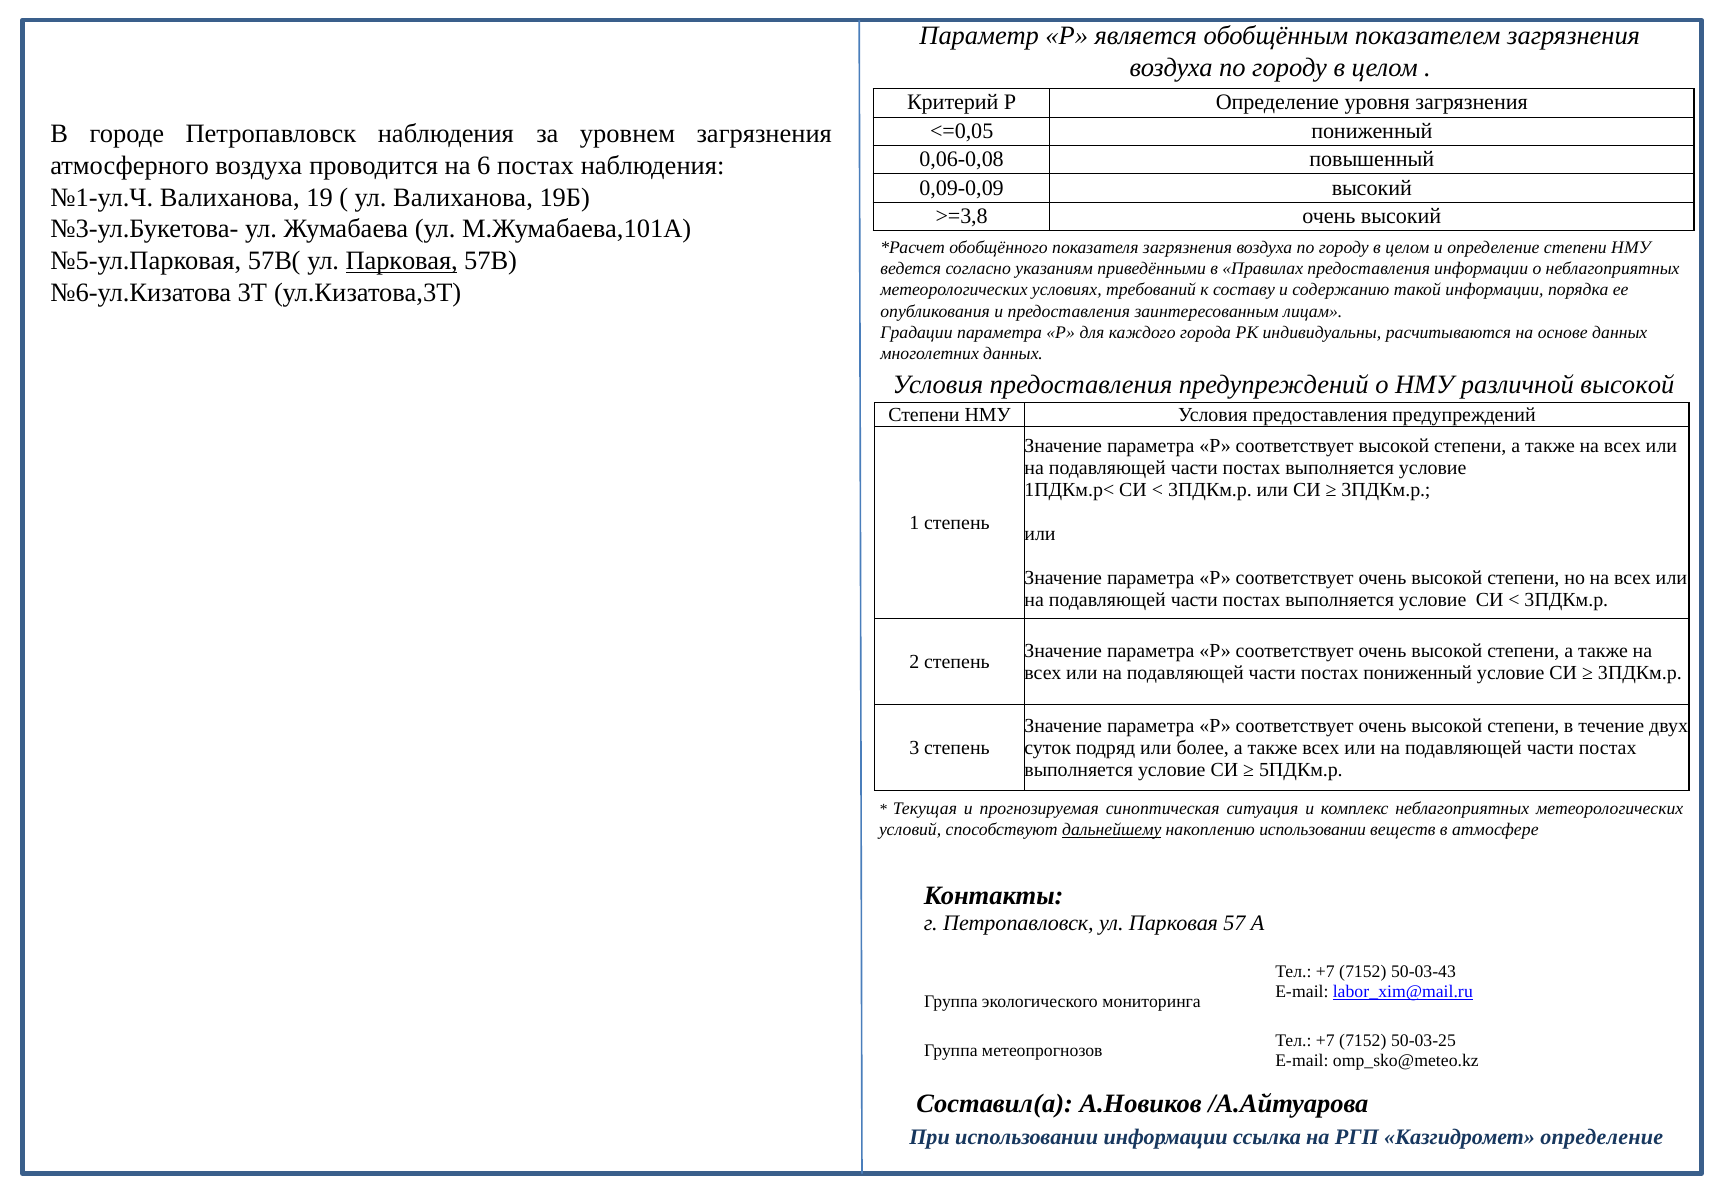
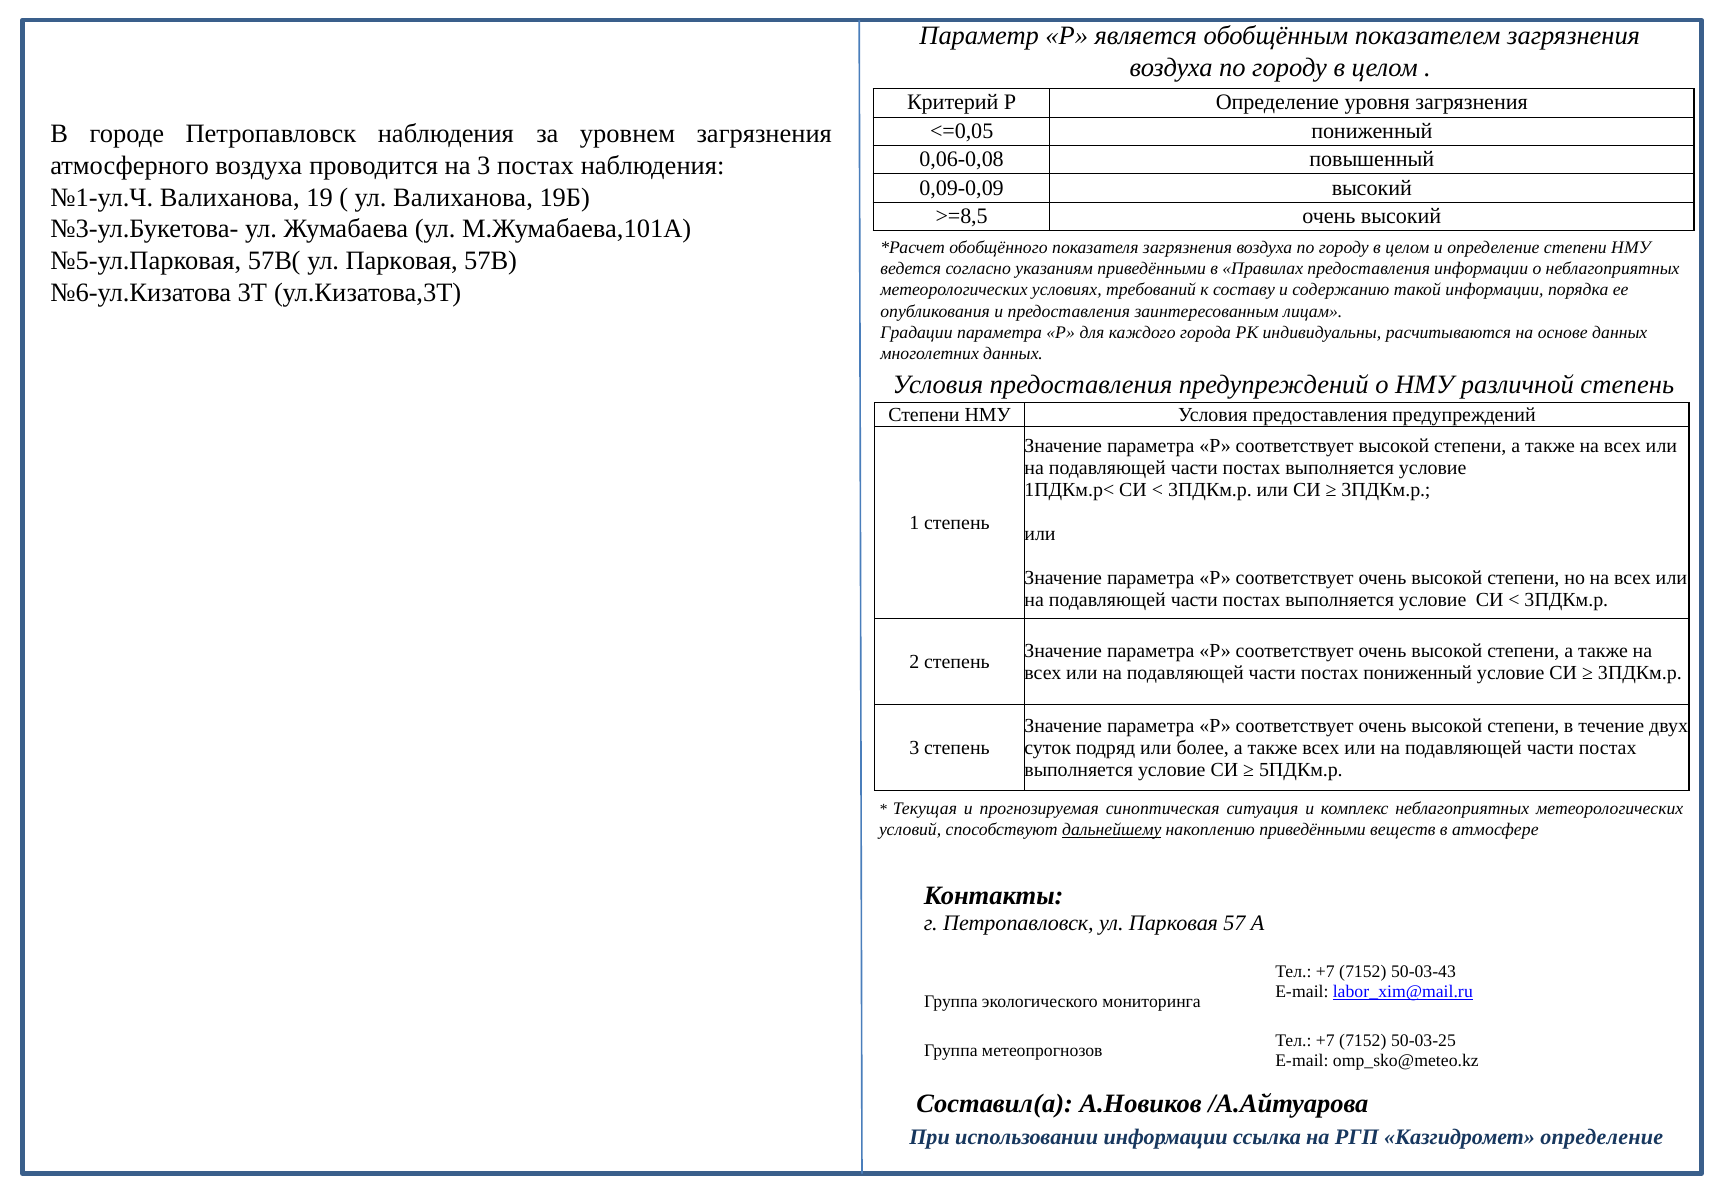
на 6: 6 -> 3 (484, 165)
>=3,8: >=3,8 -> >=8,5 (962, 216)
Парковая underline: present -> none (402, 261)
различной высокой: высокой -> степень (1627, 384)
накоплению использовании: использовании -> приведёнными (1313, 829)
